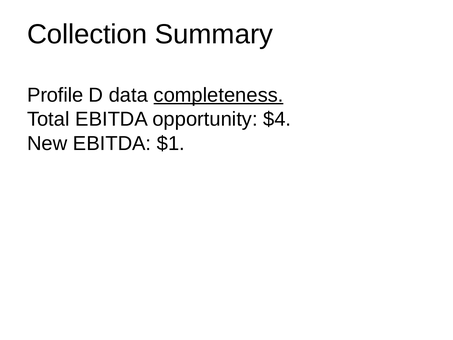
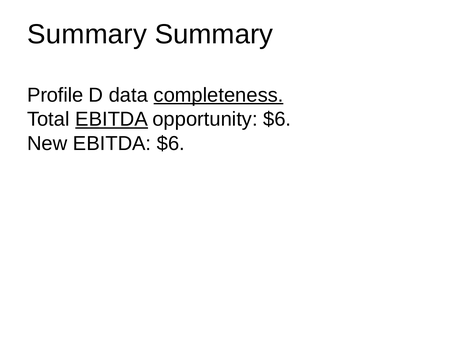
Collection: Collection -> Summary (87, 34)
EBITDA underline: none -> present (112, 119)
opportunity $4: $4 -> $6 (277, 119)
EBITDA $1: $1 -> $6 (171, 143)
